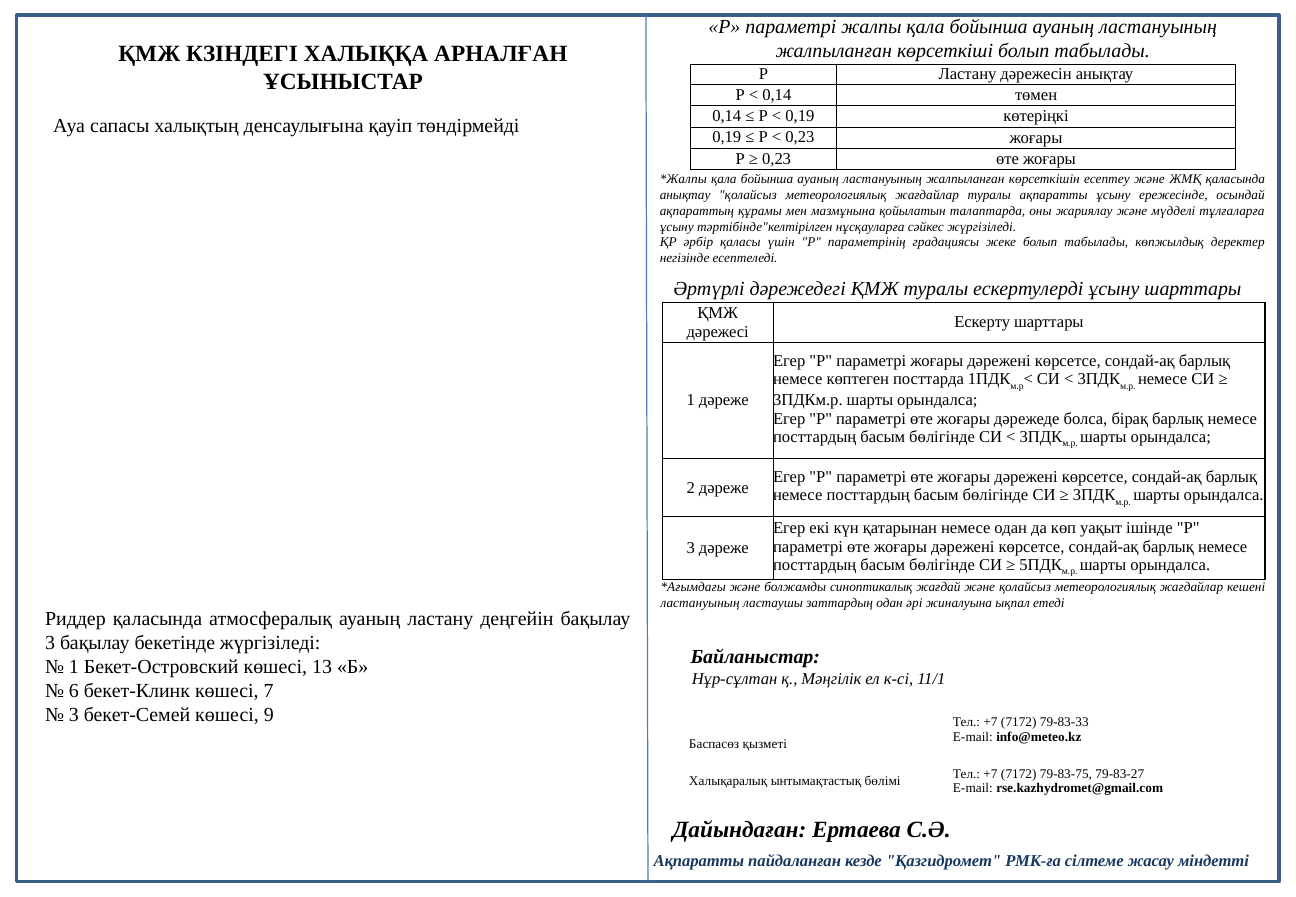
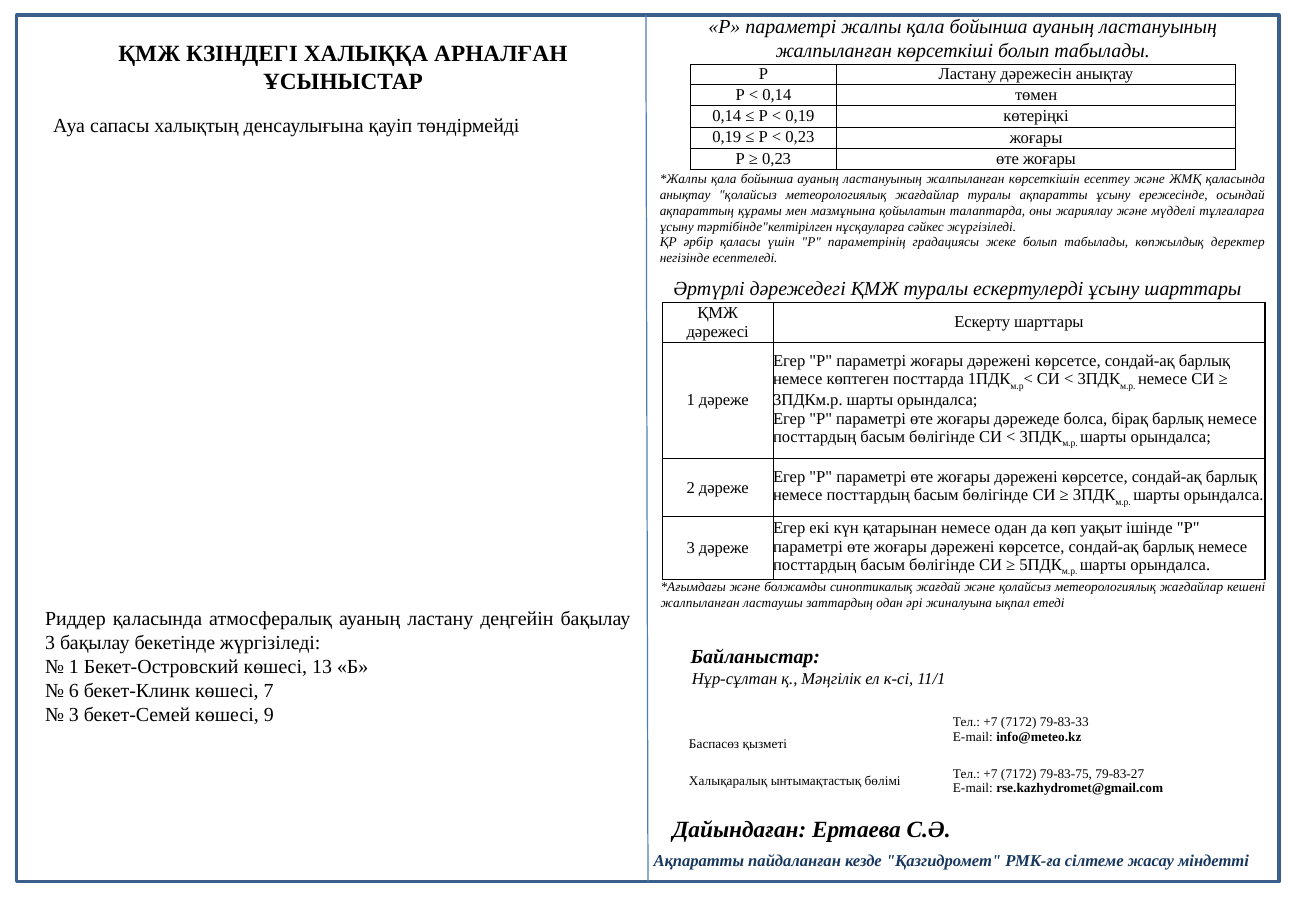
ластануының: ластануының -> жалпыланған (700, 603)
